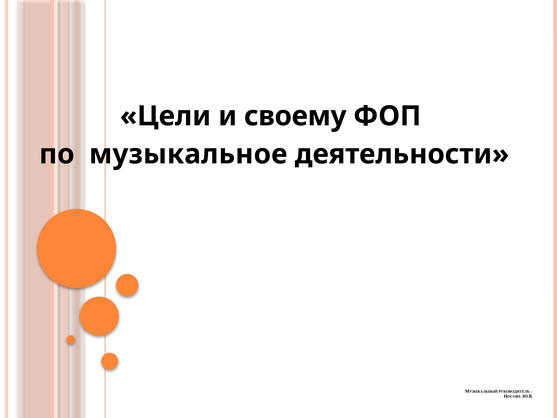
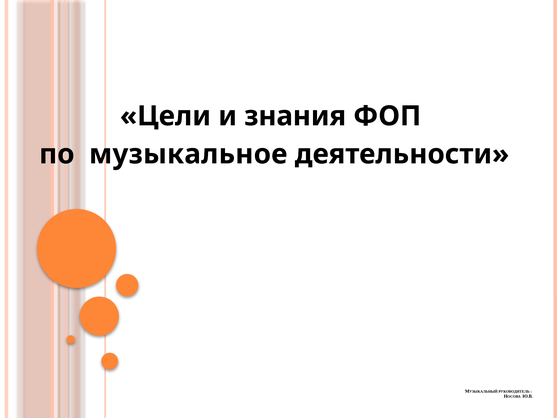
своему: своему -> знания (295, 116)
